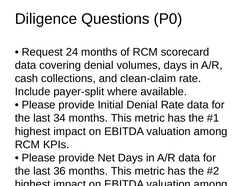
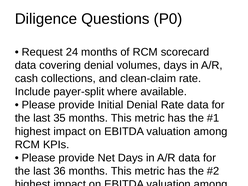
34: 34 -> 35 (60, 118)
